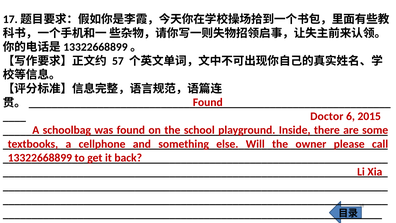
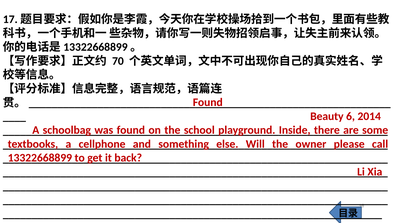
57: 57 -> 70 (118, 61)
Doctor: Doctor -> Beauty (327, 116)
2015: 2015 -> 2014 (369, 116)
